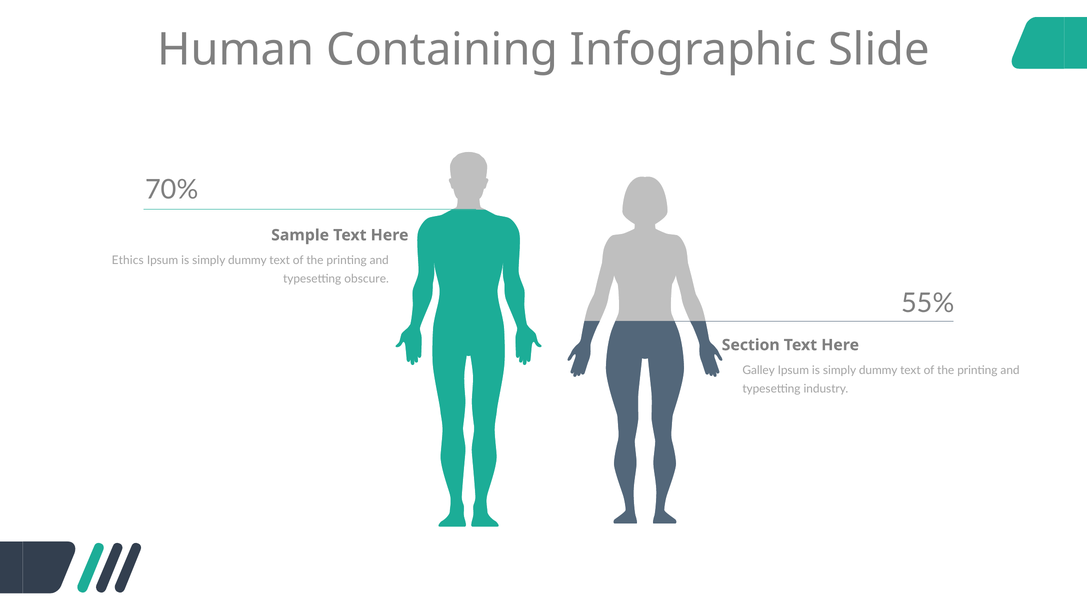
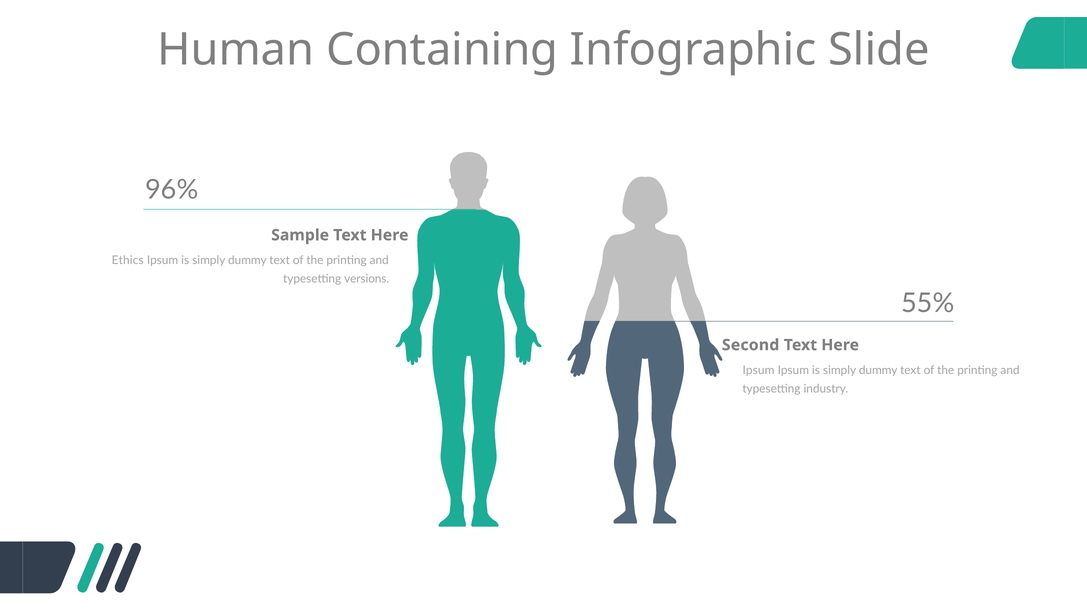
70%: 70% -> 96% (172, 190)
obscure: obscure -> versions (367, 279)
Section: Section -> Second (751, 345)
Galley: Galley -> Ipsum (759, 371)
